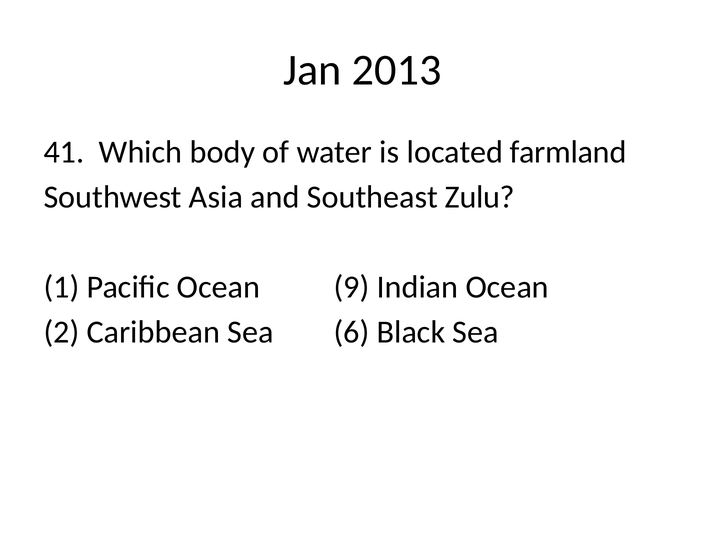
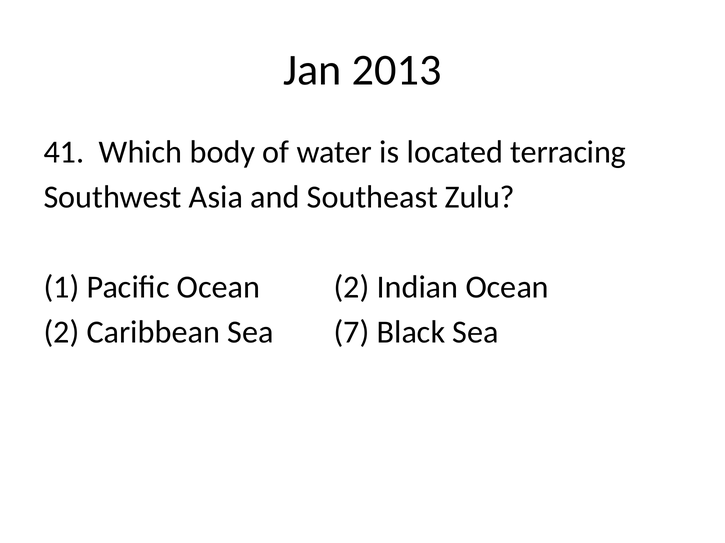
farmland: farmland -> terracing (568, 152)
Pacific Ocean 9: 9 -> 2 (351, 287)
6: 6 -> 7 (351, 333)
